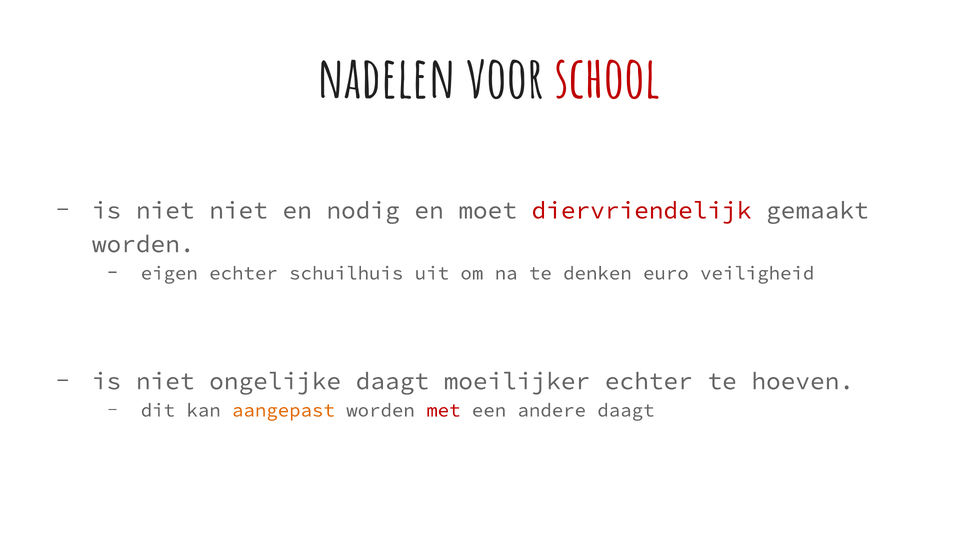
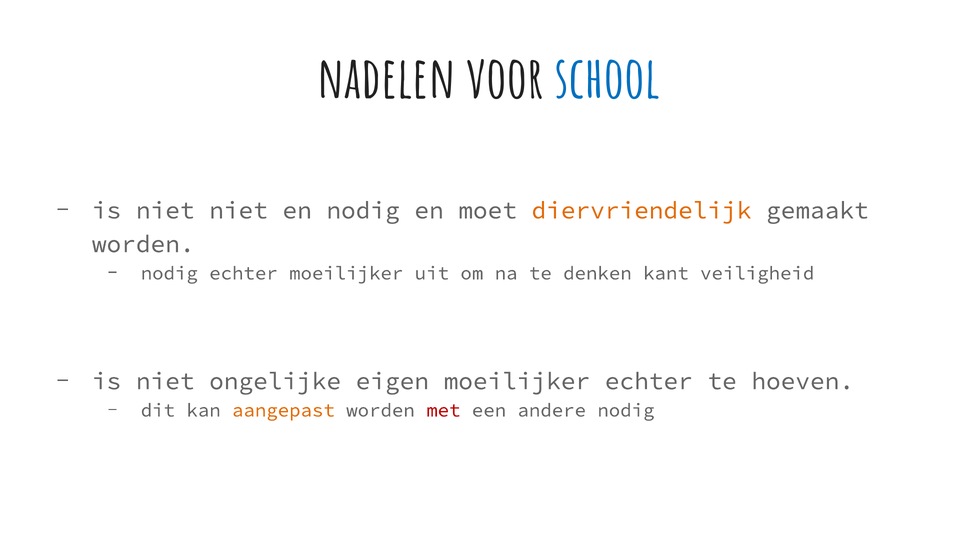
school colour: red -> blue (607, 79)
diervriendelijk colour: red -> orange (641, 210)
eigen: eigen -> nodig (169, 273)
echter schuilhuis: schuilhuis -> moeilijker (346, 273)
euro: euro -> kant (666, 273)
ongelijke daagt: daagt -> eigen (392, 381)
andere daagt: daagt -> nodig (626, 410)
